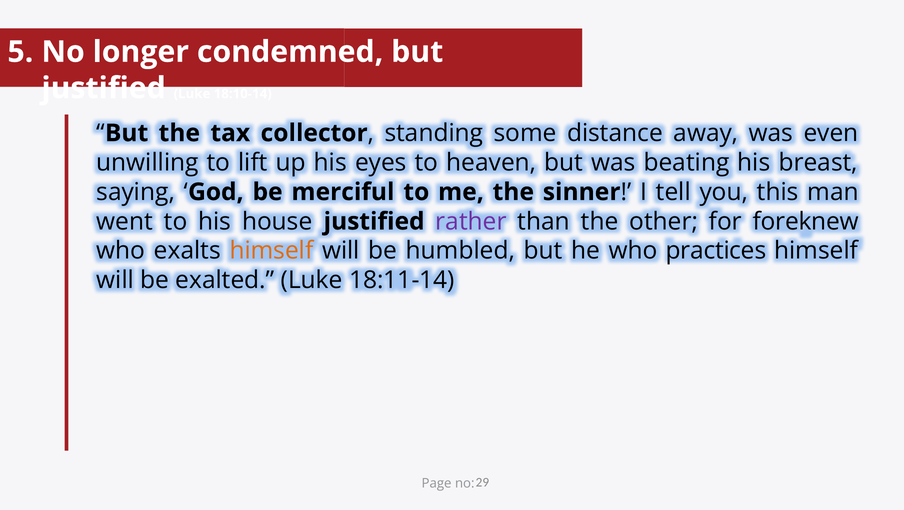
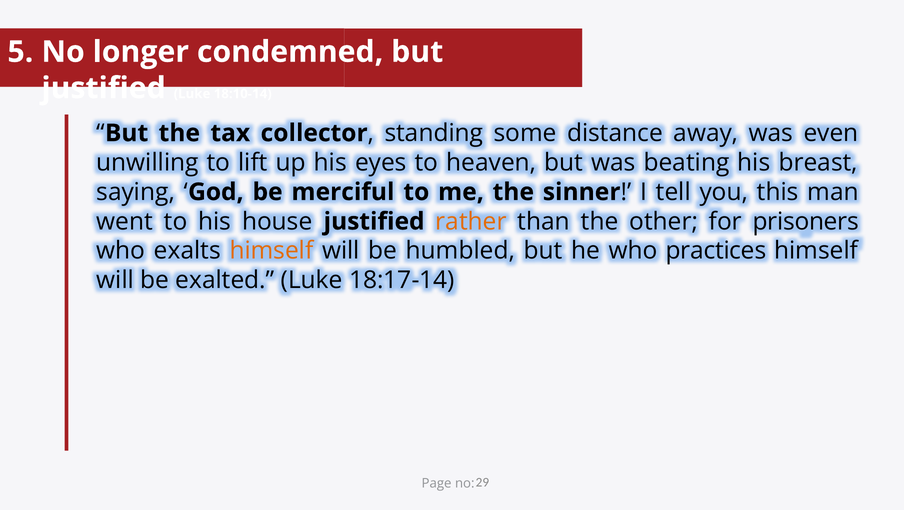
rather colour: purple -> orange (471, 221)
foreknew: foreknew -> prisoners (806, 221)
18:11-14: 18:11-14 -> 18:17-14 (402, 280)
